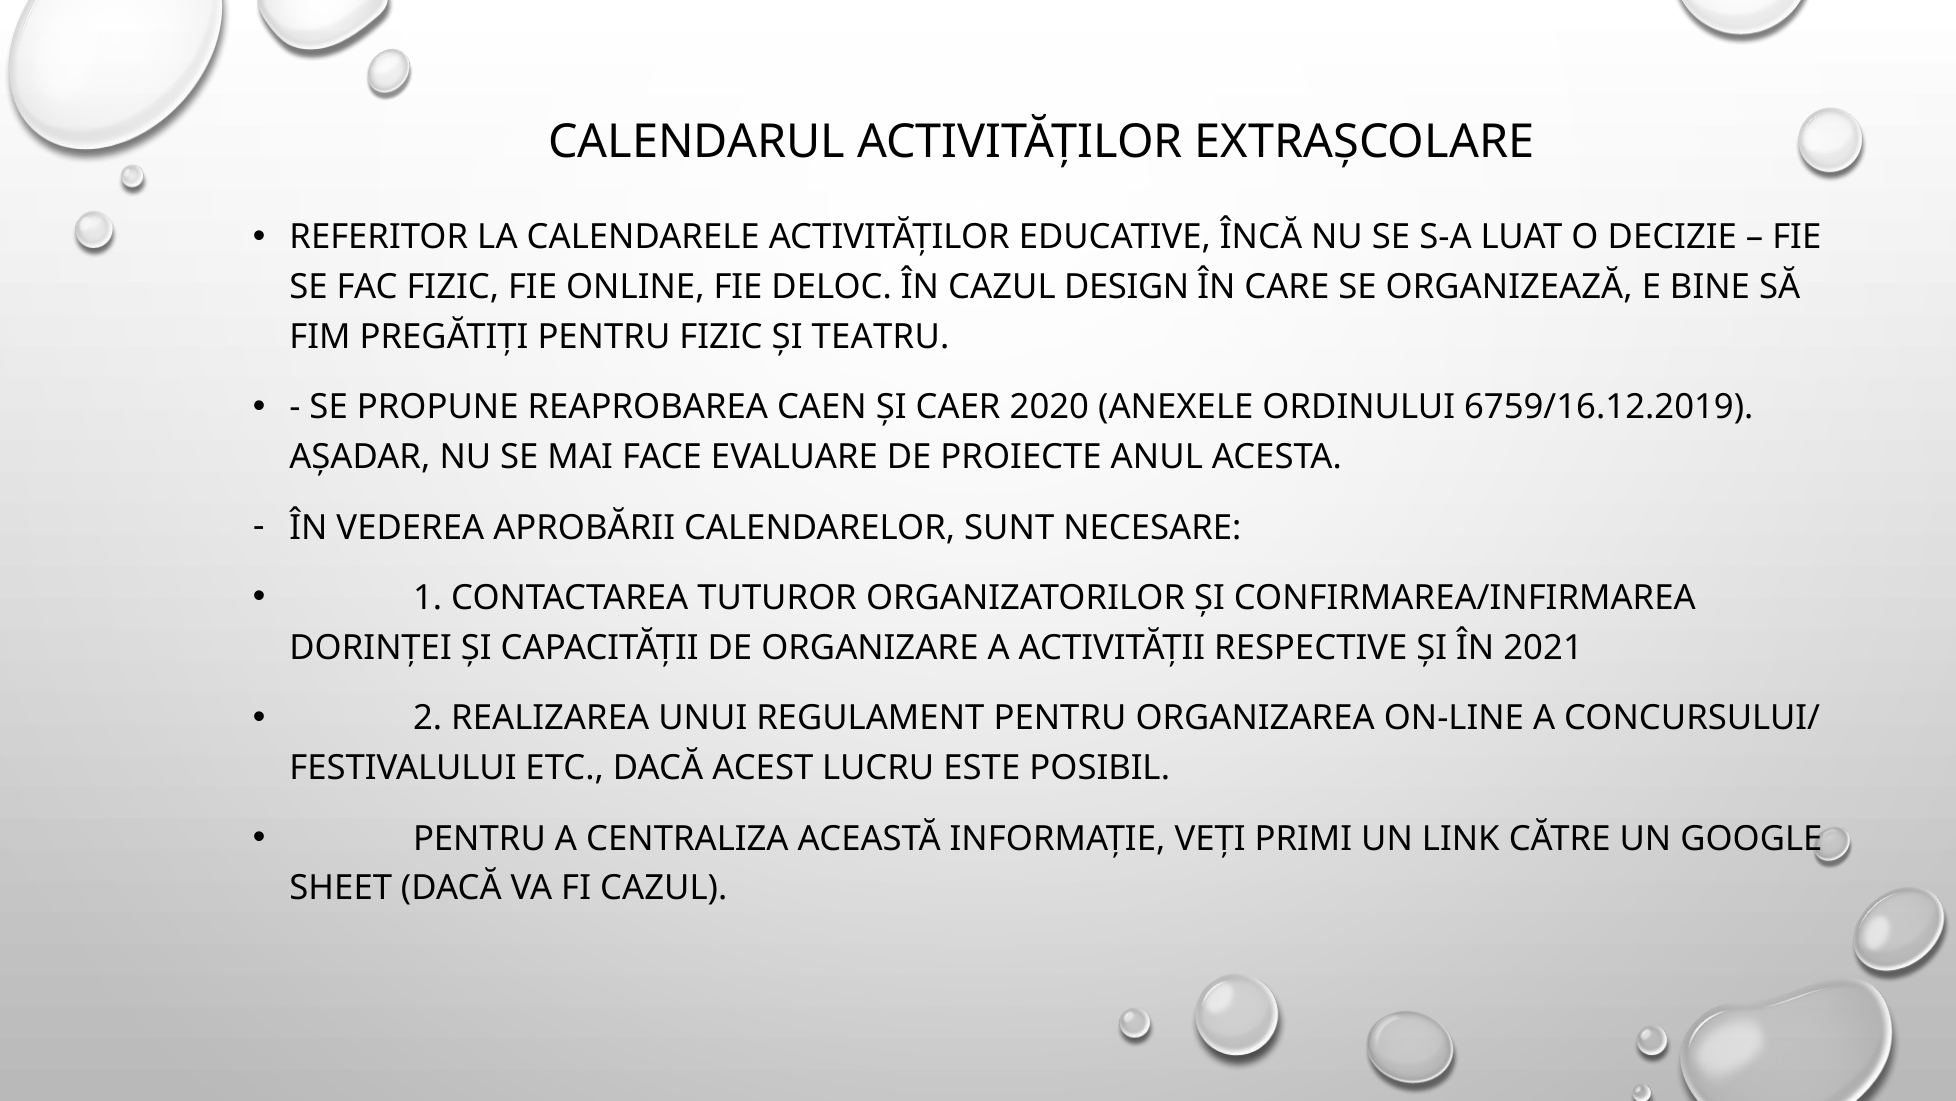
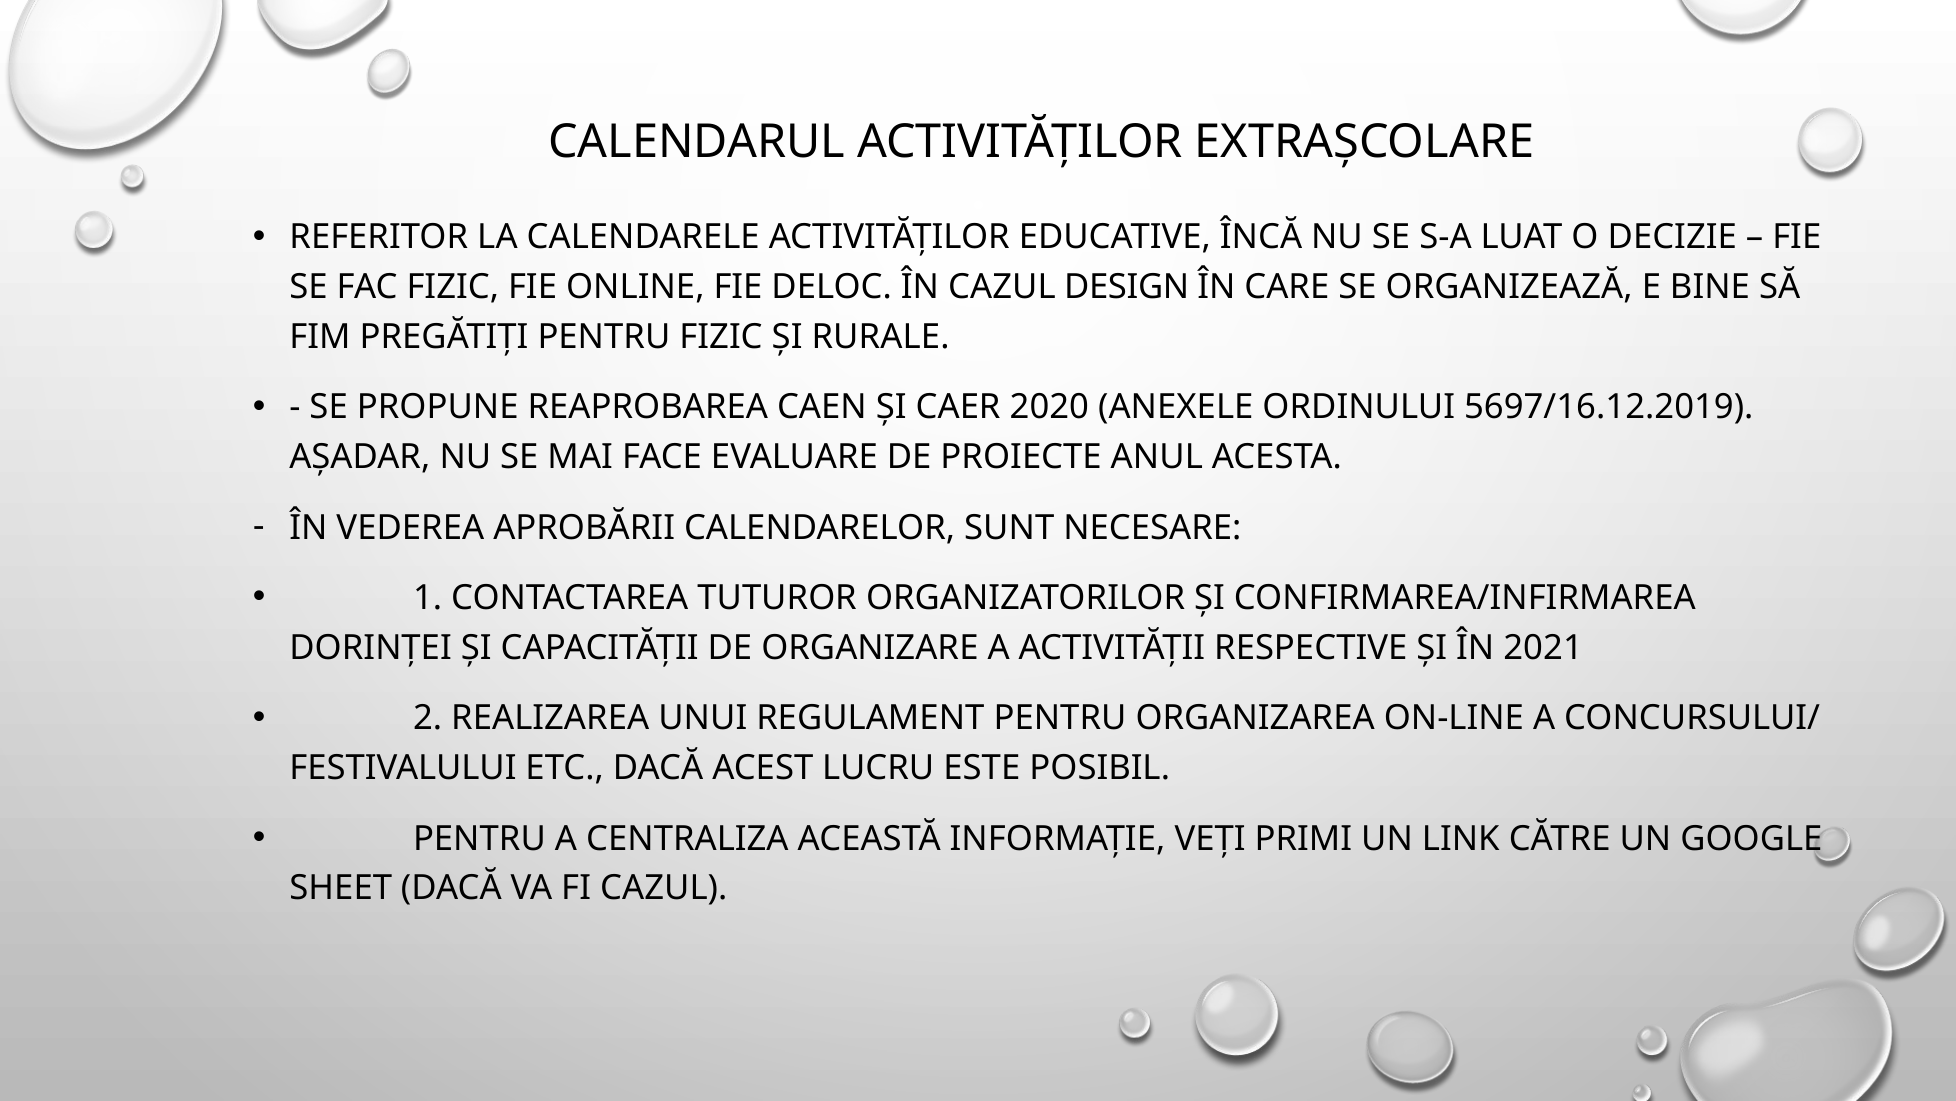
TEATRU: TEATRU -> RURALE (881, 337)
6759/16.12.2019: 6759/16.12.2019 -> 5697/16.12.2019 (1609, 407)
